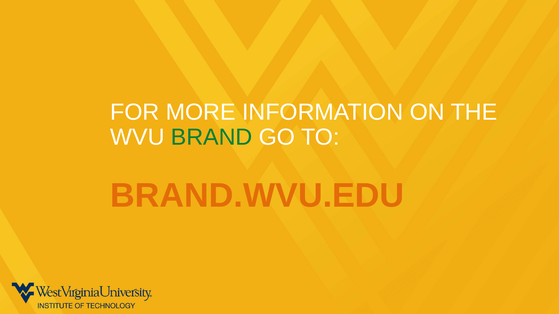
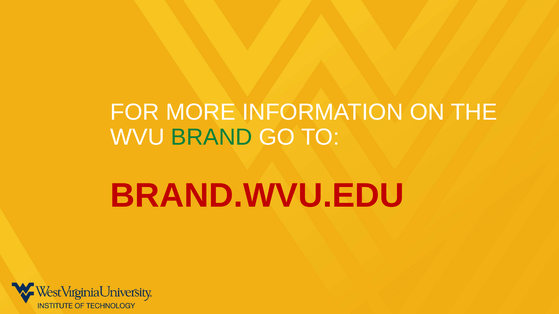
BRAND.WVU.EDU colour: orange -> red (257, 196)
